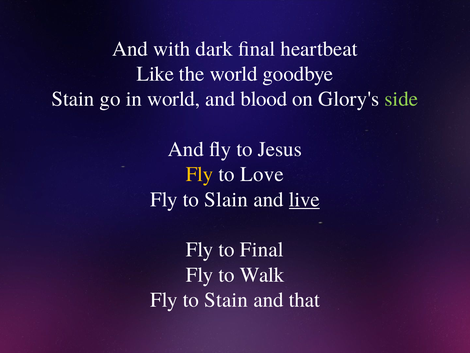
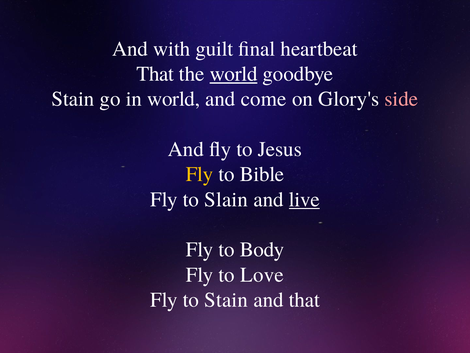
dark: dark -> guilt (214, 49)
Like: Like -> That (155, 74)
world underline: none -> present (234, 74)
blood: blood -> come (264, 99)
side colour: light green -> pink (401, 99)
Love: Love -> Bible (262, 174)
to Final: Final -> Body (262, 249)
Walk: Walk -> Love (262, 274)
